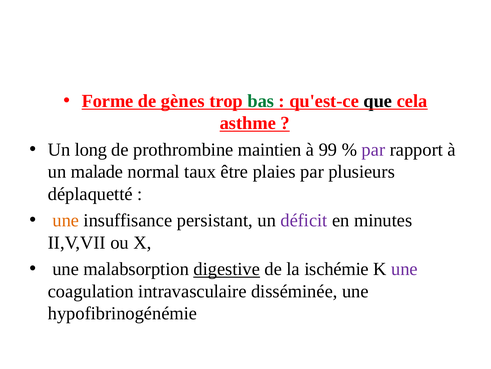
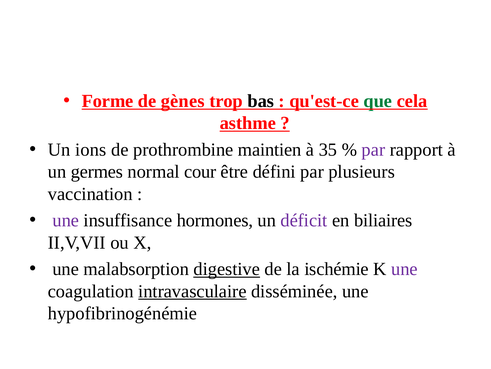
bas colour: green -> black (261, 101)
que colour: black -> green (378, 101)
long: long -> ions (91, 149)
99: 99 -> 35 (328, 149)
malade: malade -> germes (97, 171)
taux: taux -> cour (200, 171)
plaies: plaies -> défini (274, 171)
déplaquetté: déplaquetté -> vaccination (90, 194)
une colour: orange -> purple (66, 220)
persistant: persistant -> hormones (215, 220)
minutes: minutes -> biliaires (383, 220)
intravasculaire underline: none -> present (192, 291)
